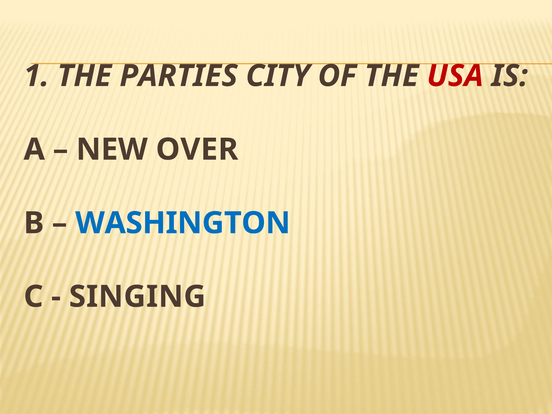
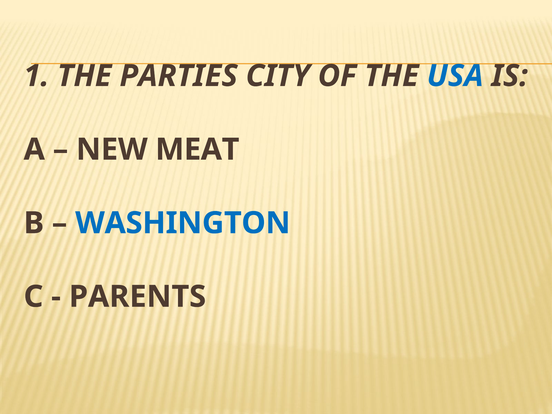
USA colour: red -> blue (455, 76)
OVER: OVER -> MEAT (197, 149)
SINGING: SINGING -> PARENTS (138, 297)
